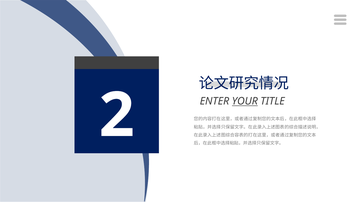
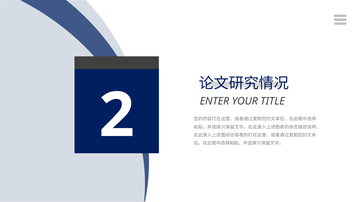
YOUR underline: present -> none (245, 101)
